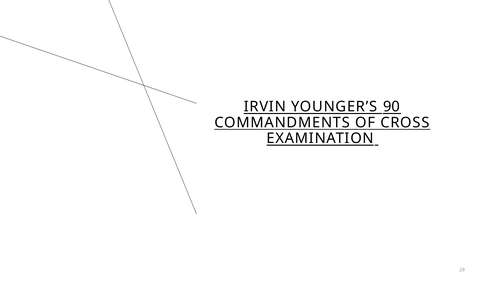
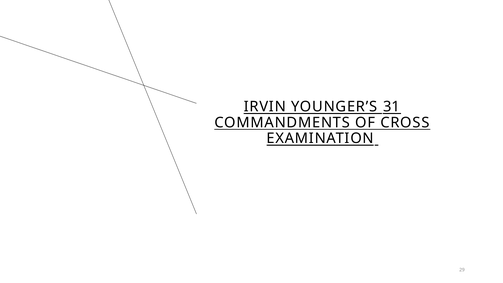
90: 90 -> 31 (391, 107)
